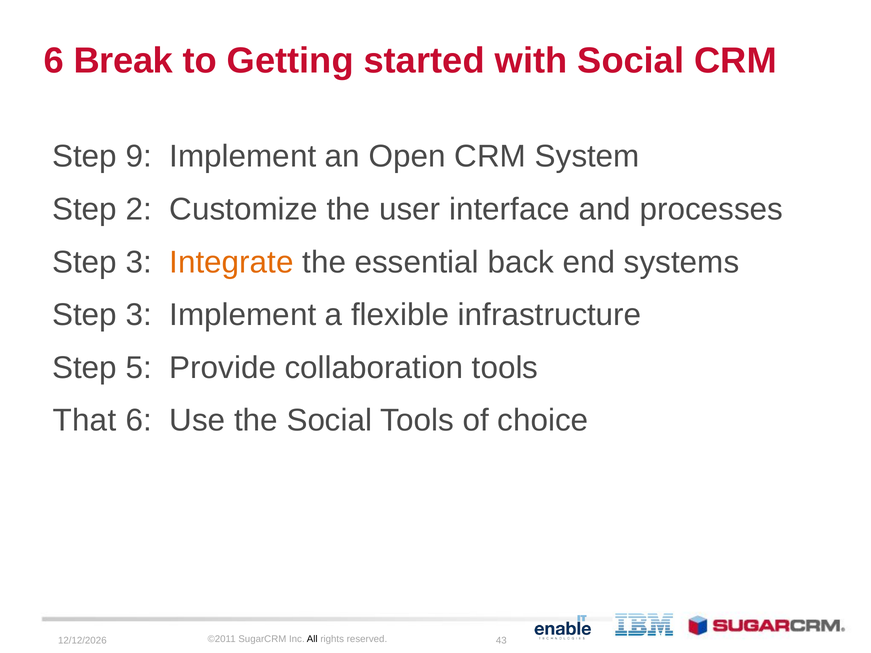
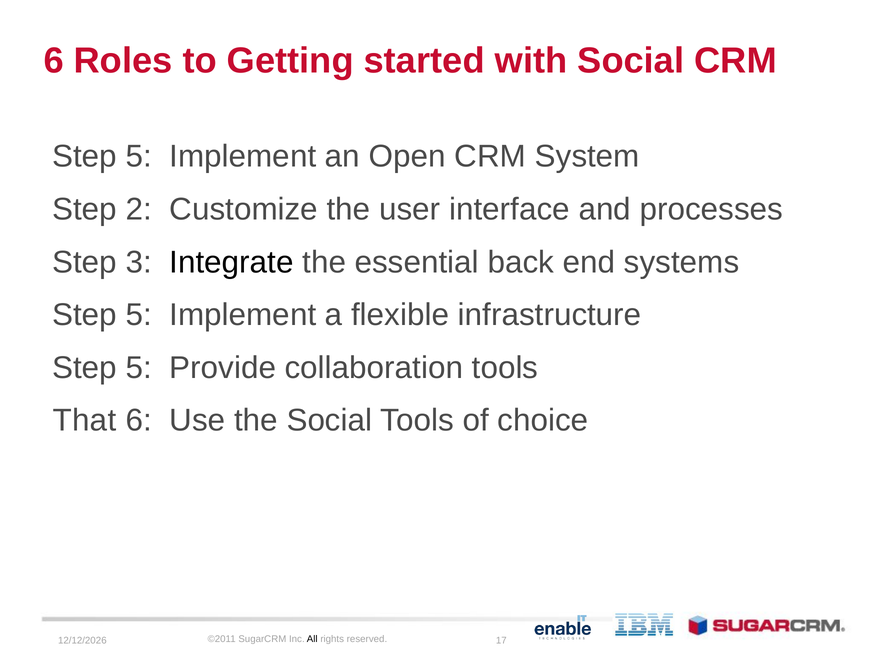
Break: Break -> Roles (123, 61)
9: 9 -> 5 (139, 157)
Integrate colour: orange -> black (231, 262)
3: 3 -> 5 (139, 315)
43: 43 -> 17 (501, 641)
